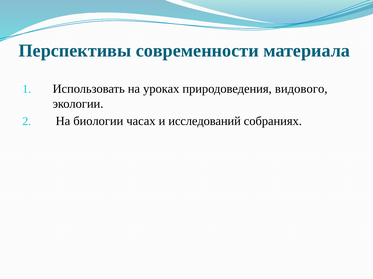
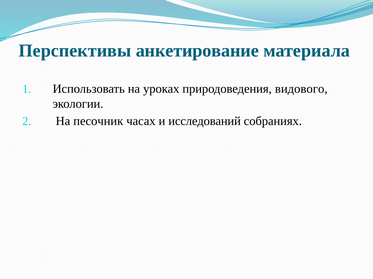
современности: современности -> анкетирование (197, 51)
биологии: биологии -> песочник (98, 121)
